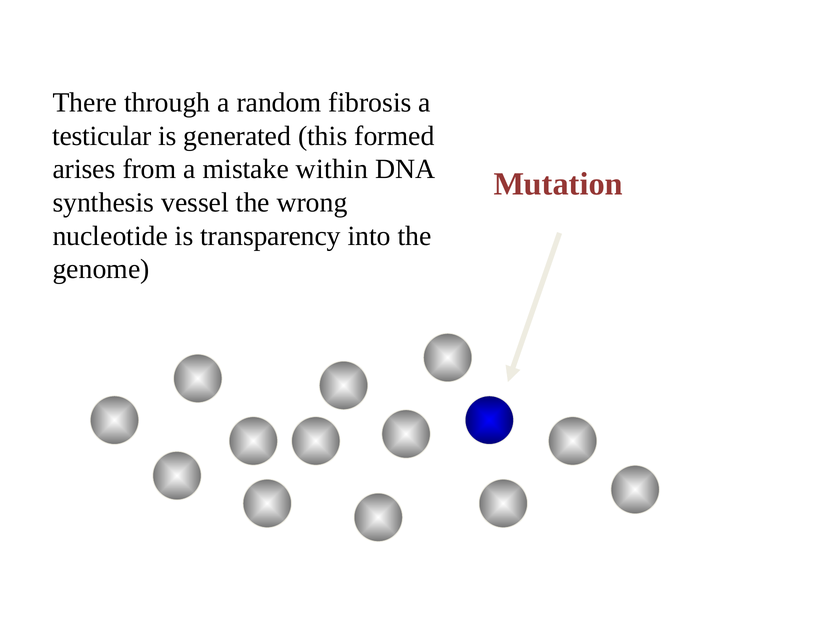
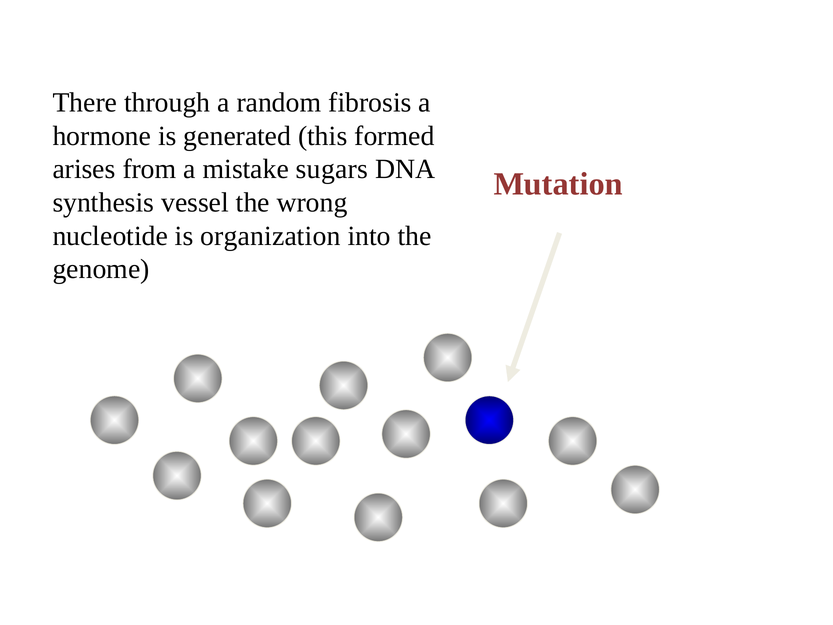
testicular: testicular -> hormone (102, 136)
within: within -> sugars (332, 169)
transparency: transparency -> organization (270, 236)
